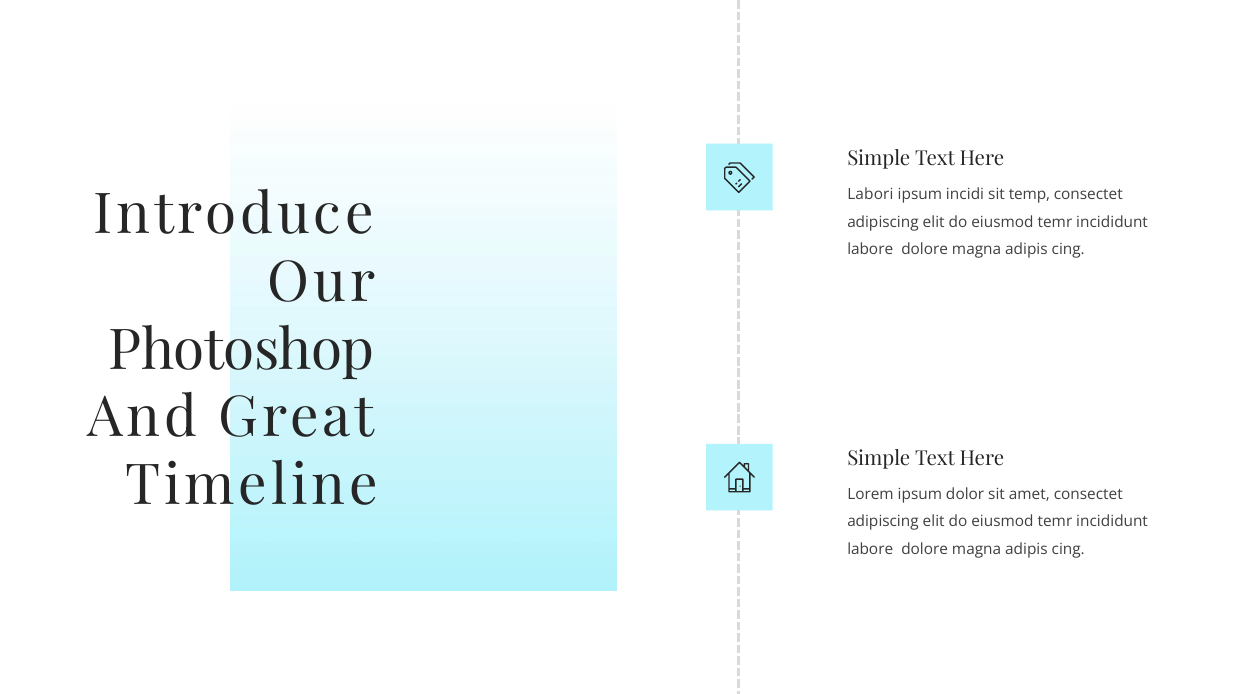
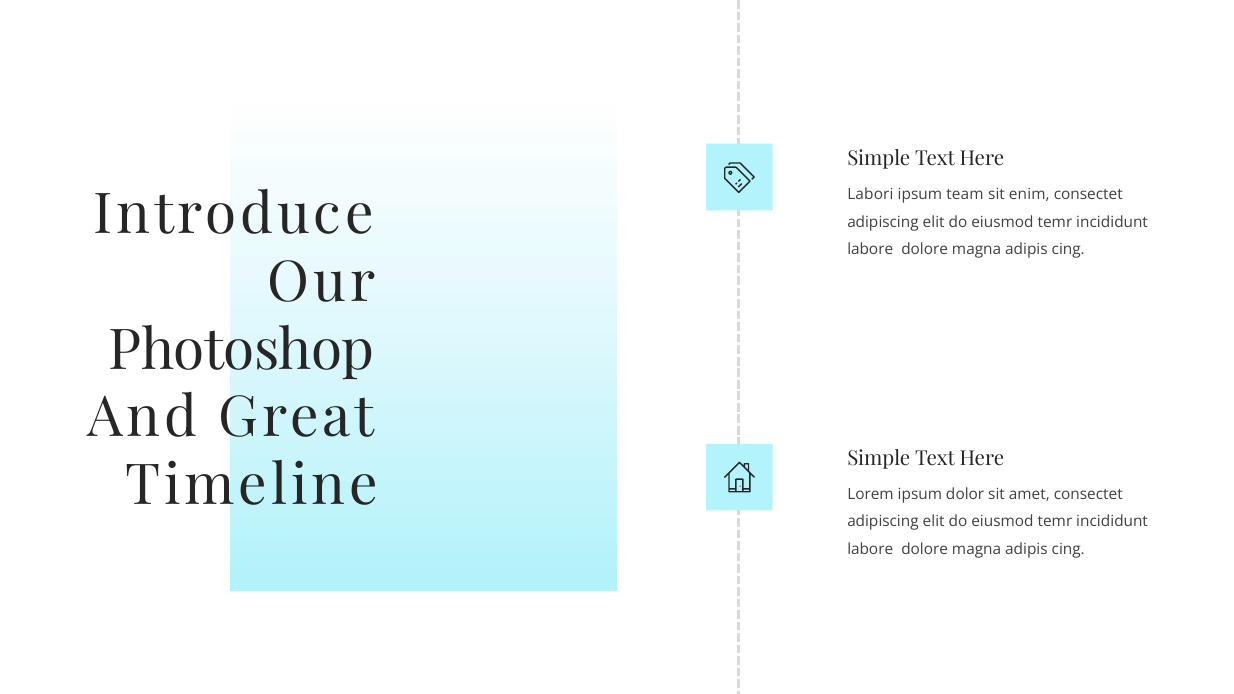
incidi: incidi -> team (965, 194)
temp: temp -> enim (1029, 194)
